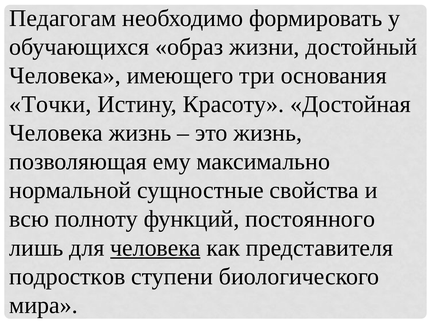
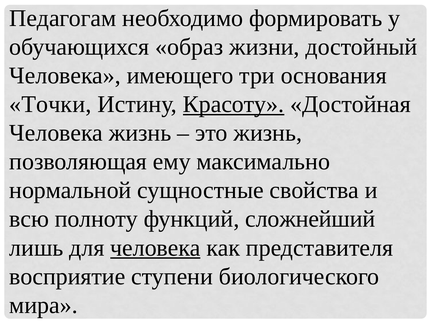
Красоту underline: none -> present (234, 104)
постоянного: постоянного -> сложнейший (310, 219)
подростков: подростков -> восприятие (67, 277)
